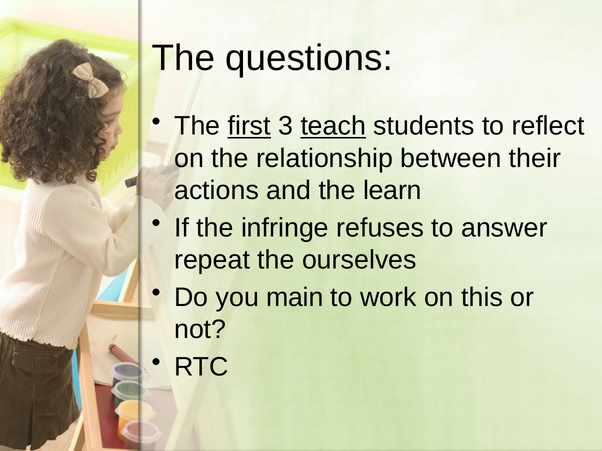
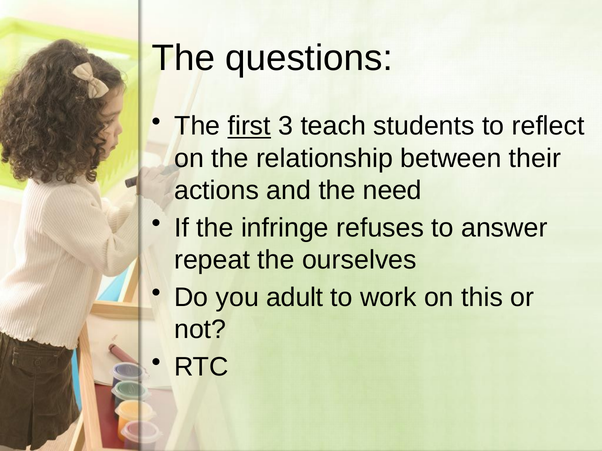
teach underline: present -> none (333, 126)
learn: learn -> need (392, 191)
main: main -> adult (295, 298)
